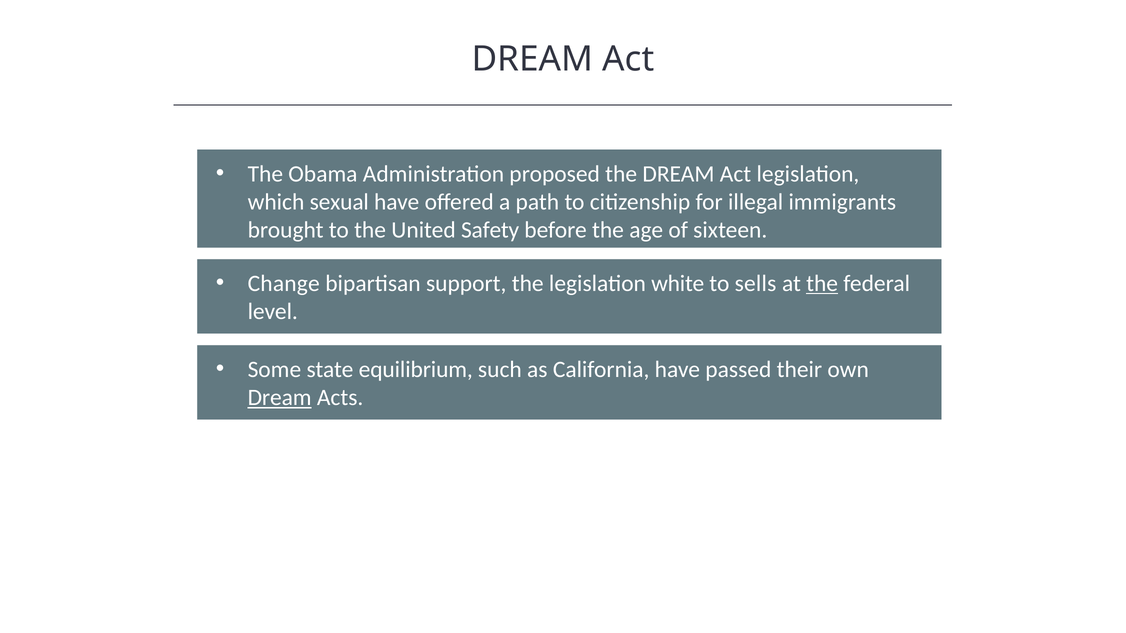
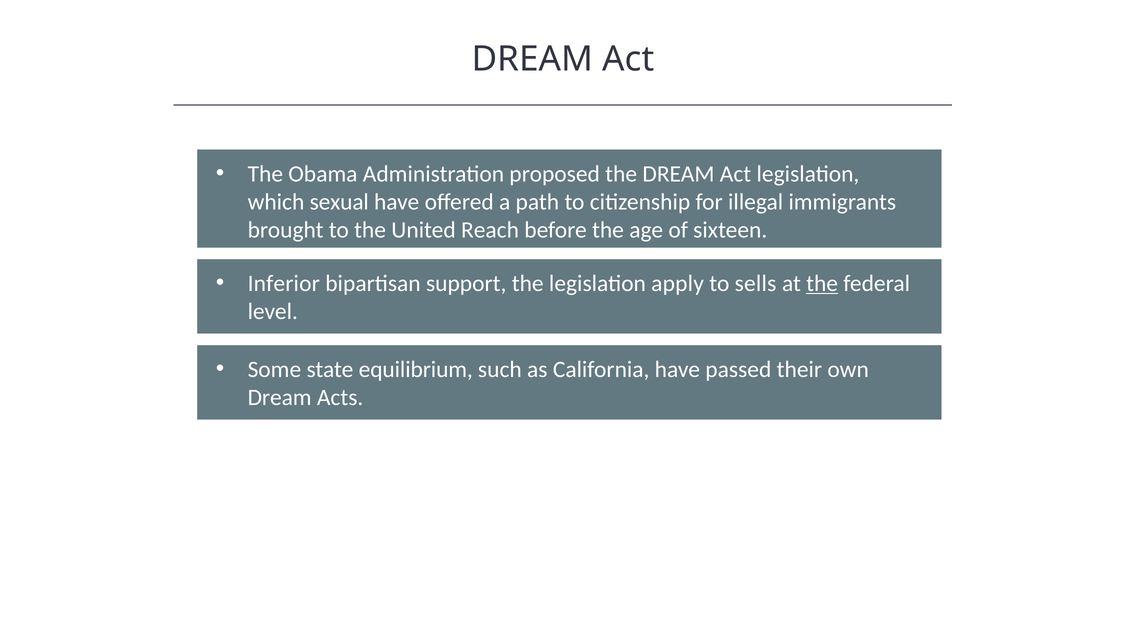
Safety: Safety -> Reach (490, 230)
Change: Change -> Inferior (284, 284)
white: white -> apply (678, 284)
Dream underline: present -> none (280, 398)
